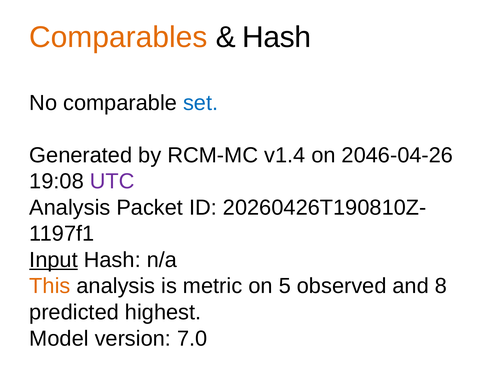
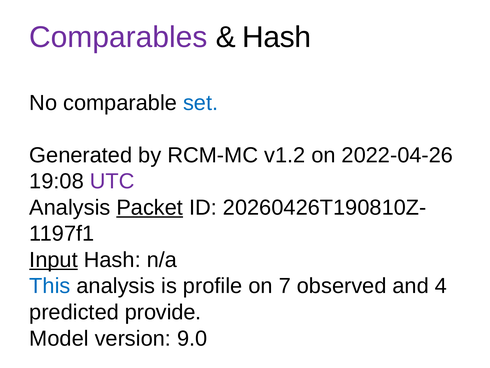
Comparables colour: orange -> purple (118, 37)
v1.4: v1.4 -> v1.2 (285, 155)
2046-04-26: 2046-04-26 -> 2022-04-26 (397, 155)
Packet underline: none -> present (150, 207)
This colour: orange -> blue (50, 286)
metric: metric -> profile (213, 286)
5: 5 -> 7 (285, 286)
8: 8 -> 4 (441, 286)
highest: highest -> provide (163, 312)
7.0: 7.0 -> 9.0 (192, 338)
